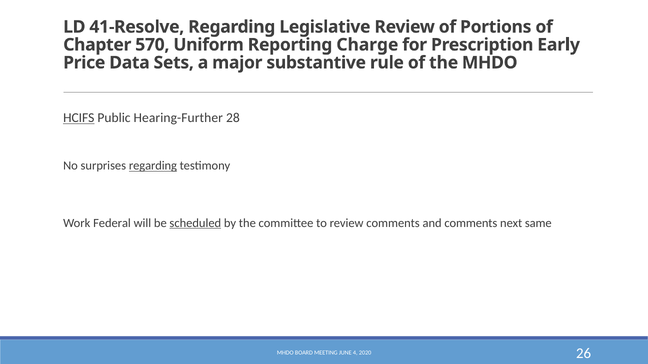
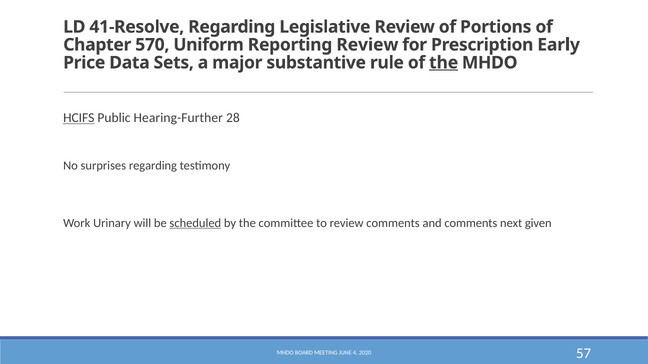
Reporting Charge: Charge -> Review (367, 45)
the underline: none -> present (444, 63)
regarding underline: present -> none (153, 166)
Federal: Federal -> Urinary (112, 223)
same: same -> given (538, 223)
26: 26 -> 57 (584, 354)
